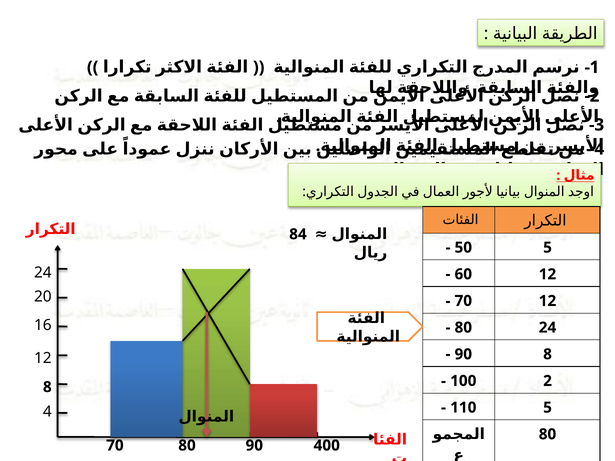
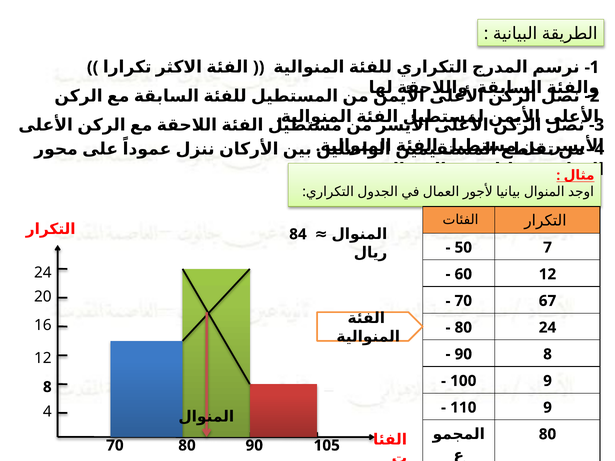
5: 5 -> 7 (548, 248)
12: 12 -> 67 (548, 301)
2: 2 -> 9 (548, 381)
5: 5 -> 9 (548, 408)
400: 400 -> 105 (327, 446)
